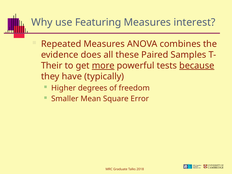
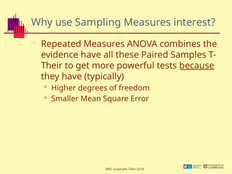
Featuring: Featuring -> Sampling (98, 22)
evidence does: does -> have (91, 55)
more underline: present -> none (103, 66)
